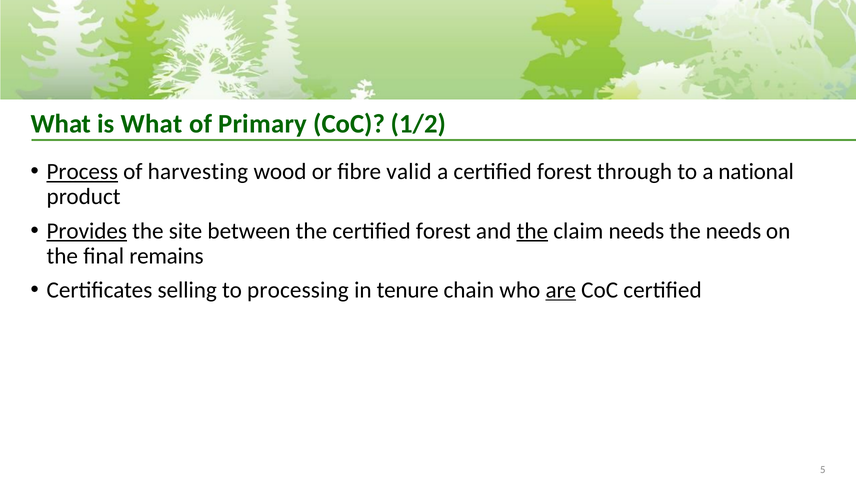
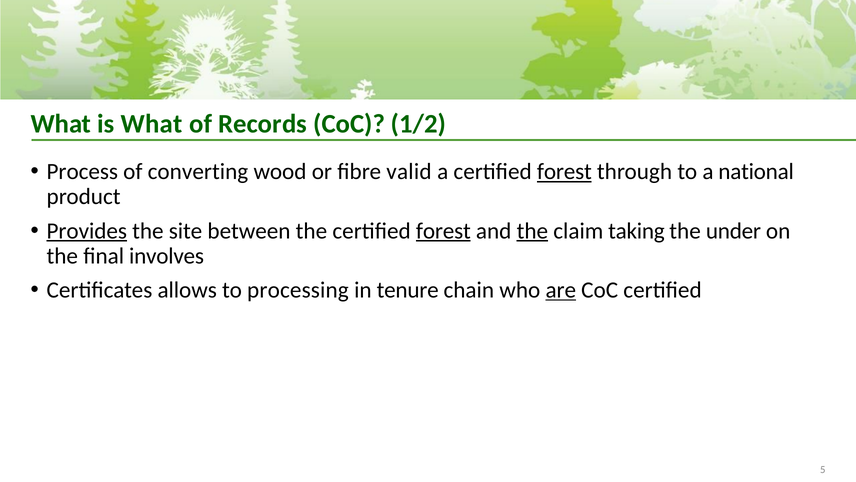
Primary: Primary -> Records (263, 124)
Process underline: present -> none (82, 172)
harvesting: harvesting -> converting (198, 172)
forest underline: none -> present (564, 172)
forest underline: none -> present (443, 231)
claim needs: needs -> taking (636, 231)
the needs: needs -> under (733, 231)
remains: remains -> involves (167, 256)
selling: selling -> allows (187, 290)
